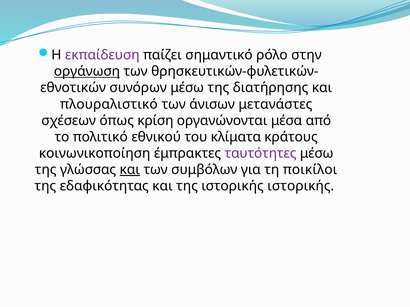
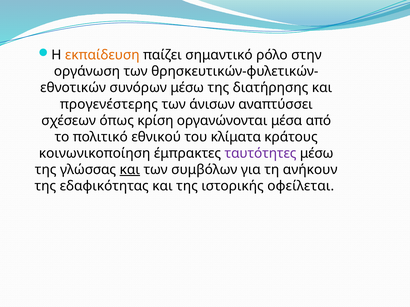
εκπαίδευση colour: purple -> orange (102, 55)
οργάνωση underline: present -> none (87, 72)
πλουραλιστικό: πλουραλιστικό -> προγενέστερης (109, 104)
μετανάστες: μετανάστες -> αναπτύσσει (275, 104)
ποικίλοι: ποικίλοι -> ανήκουν (310, 170)
ιστορικής ιστορικής: ιστορικής -> οφείλεται (301, 186)
